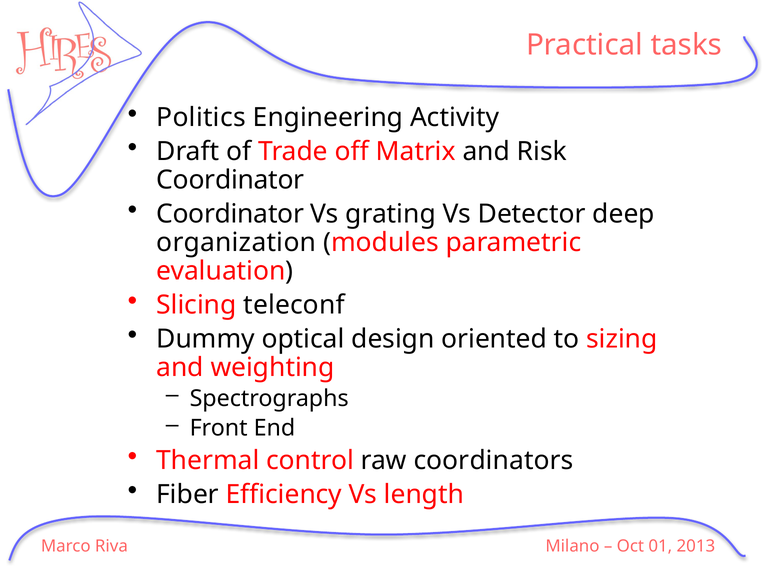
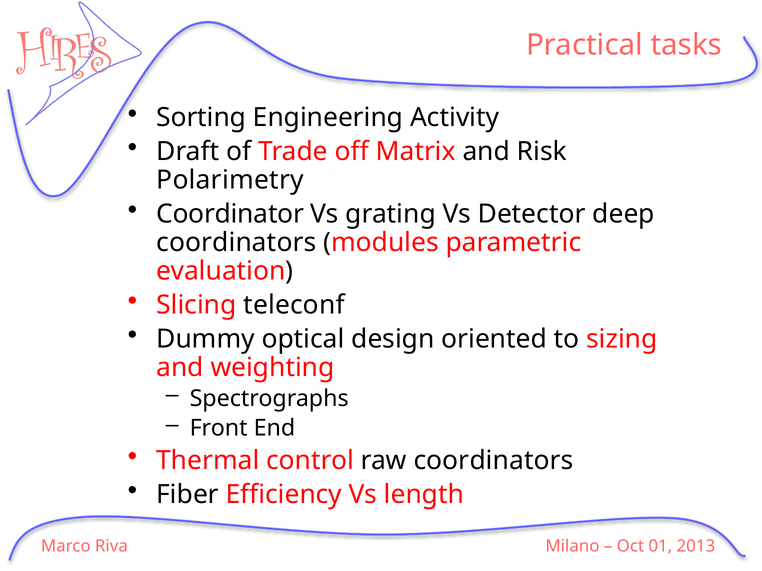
Politics: Politics -> Sorting (201, 118)
Coordinator: Coordinator -> Polarimetry (230, 180)
organization: organization -> coordinators (236, 243)
